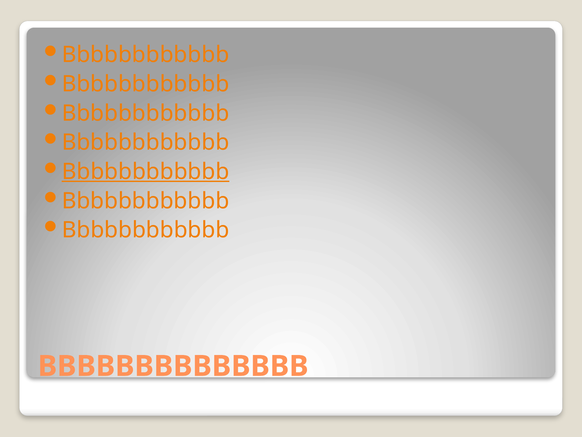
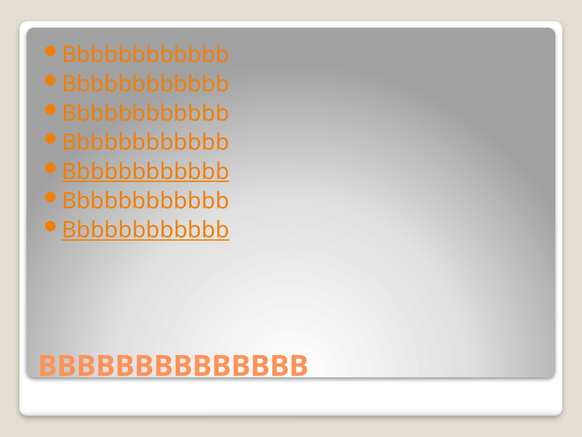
Bbbbbbbbbbbb underline: none -> present (146, 230)
